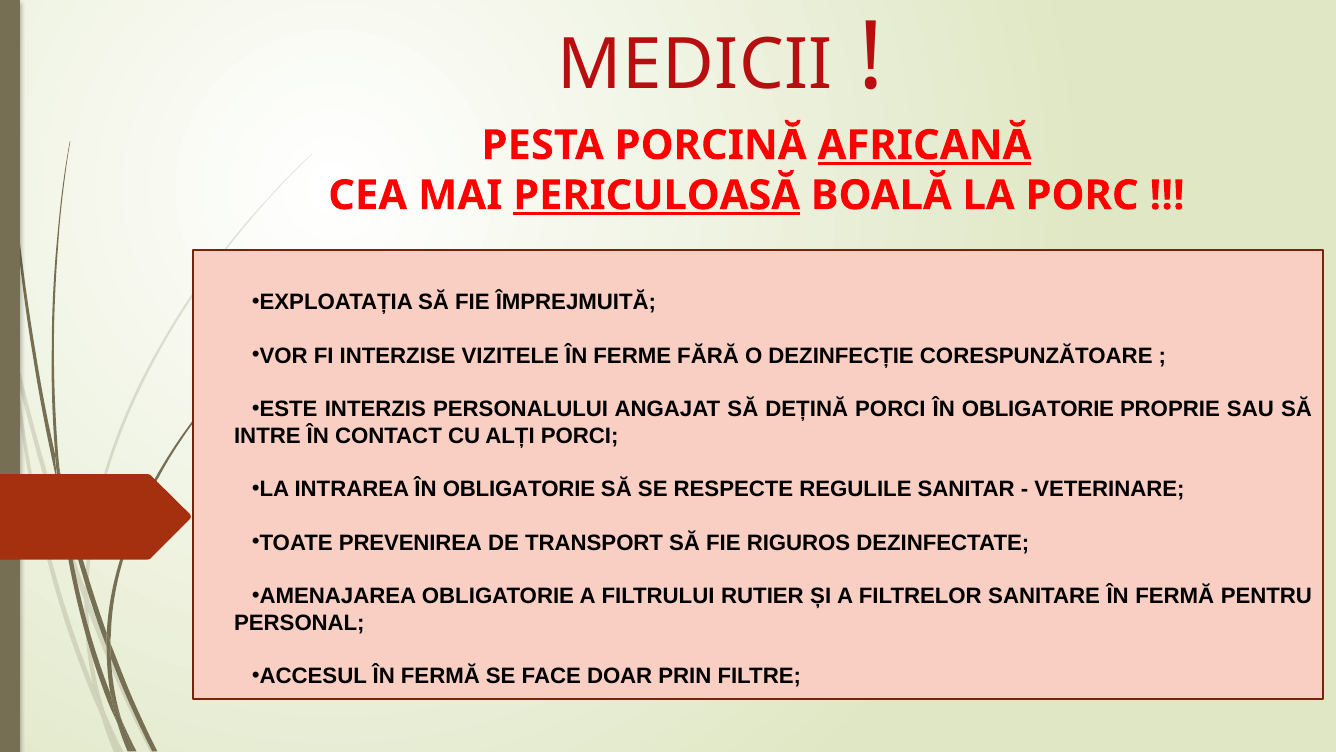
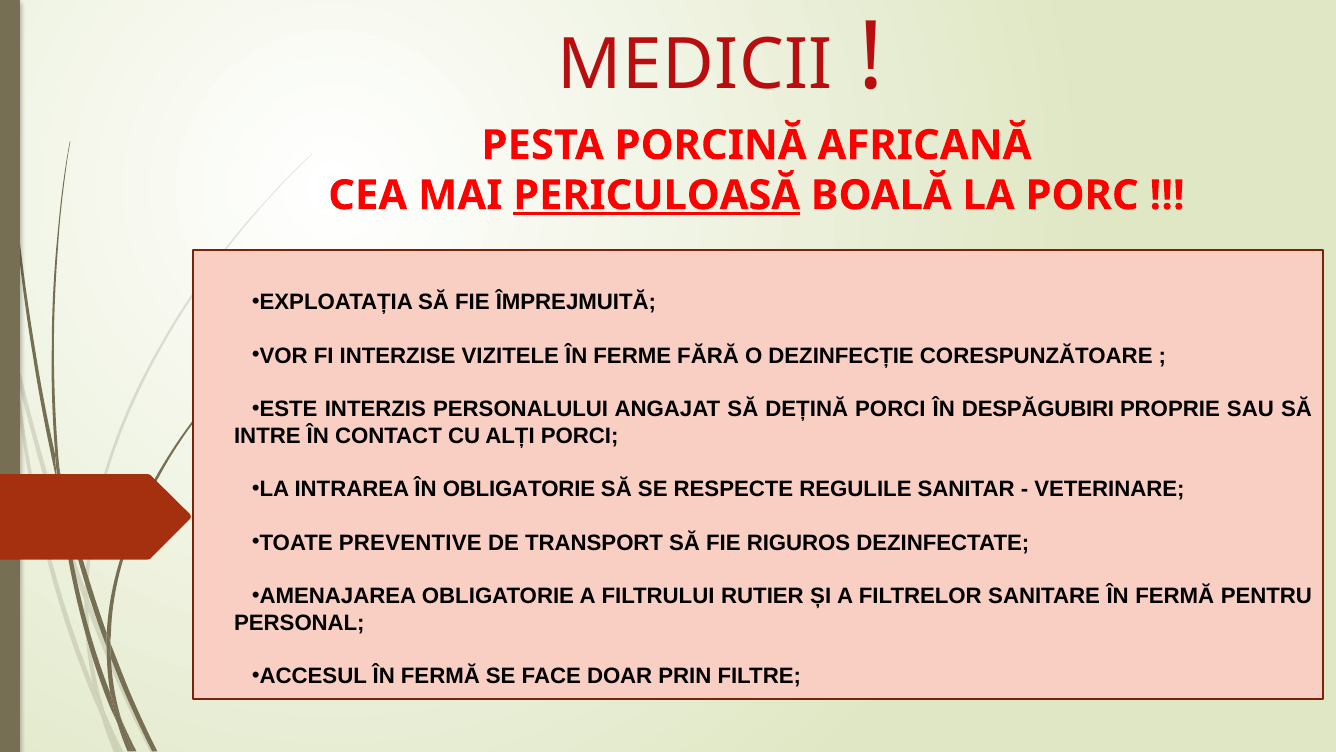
AFRICANĂ underline: present -> none (925, 145)
PORCI ÎN OBLIGATORIE: OBLIGATORIE -> DESPĂGUBIRI (1038, 409)
PREVENIREA: PREVENIREA -> PREVENTIVE (410, 542)
